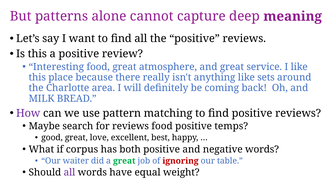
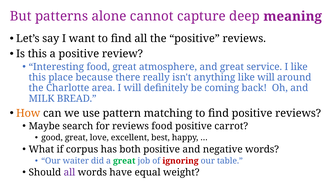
like sets: sets -> will (266, 77)
How colour: purple -> orange (28, 113)
temps: temps -> carrot (231, 126)
